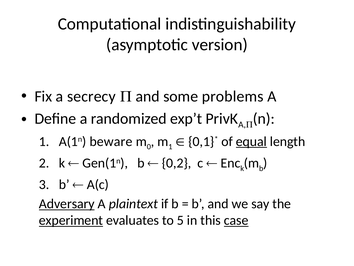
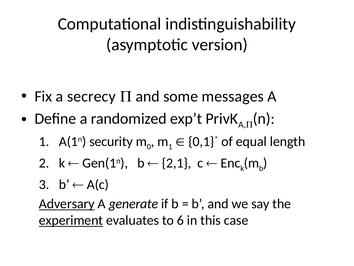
problems: problems -> messages (233, 96)
beware: beware -> security (111, 141)
equal underline: present -> none (251, 141)
0,2: 0,2 -> 2,1 (177, 163)
plaintext: plaintext -> generate (133, 203)
5: 5 -> 6 (180, 220)
case underline: present -> none (236, 220)
